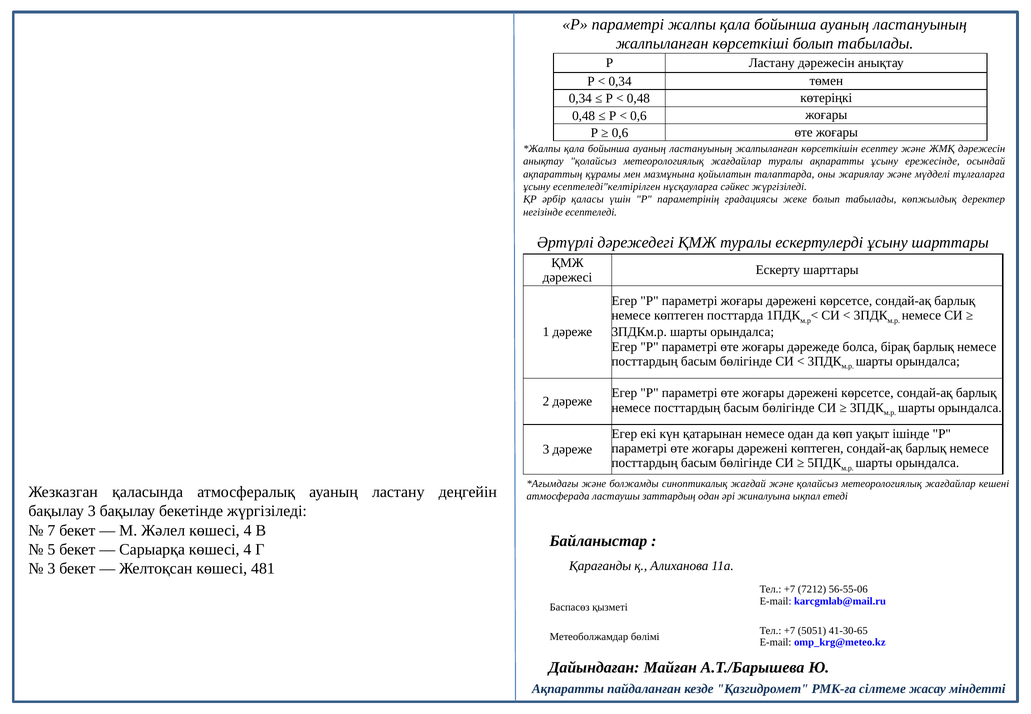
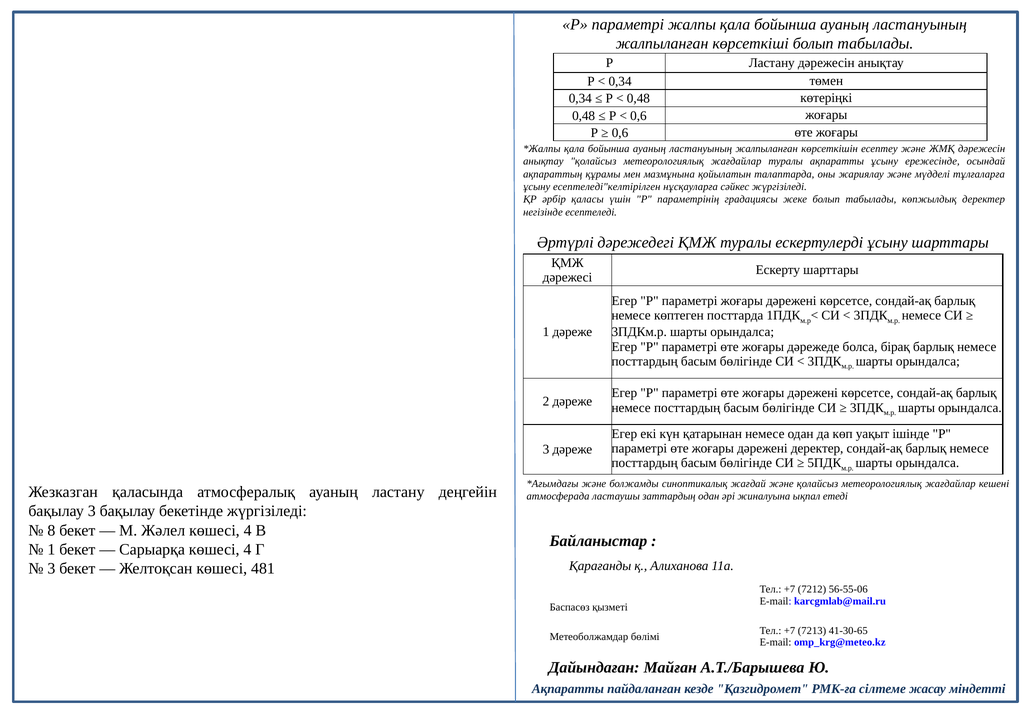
дәрежені көптеген: көптеген -> деректер (817, 448)
7: 7 -> 8 (51, 530)
5: 5 -> 1 (51, 549)
5051: 5051 -> 7213 (812, 631)
